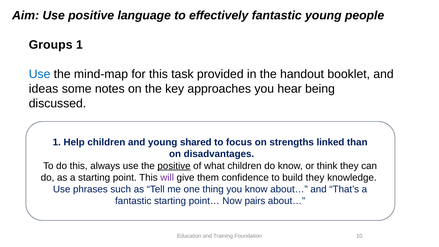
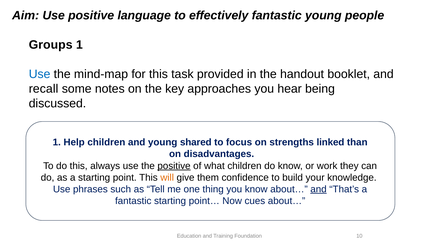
ideas: ideas -> recall (44, 89)
think: think -> work (327, 166)
will colour: purple -> orange (167, 177)
build they: they -> your (315, 177)
and underline: none -> present (319, 189)
pairs: pairs -> cues (255, 201)
